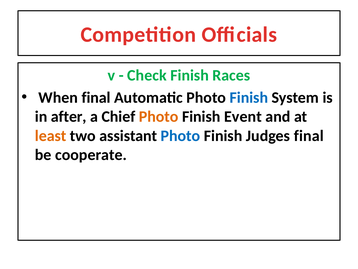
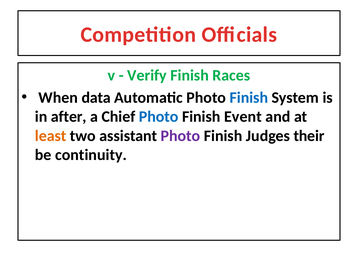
Check: Check -> Verify (147, 75)
When final: final -> data (96, 97)
Photo colour: orange -> blue (159, 116)
Photo colour: blue -> purple (180, 136)
Judges final: final -> their (309, 136)
cooperate: cooperate -> continuity (91, 155)
